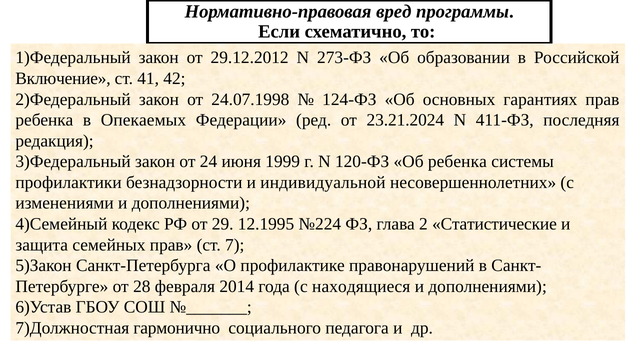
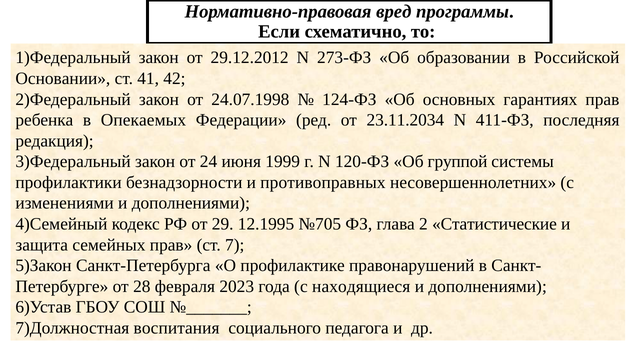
Включение: Включение -> Основании (63, 79)
23.21.2024: 23.21.2024 -> 23.11.2034 (405, 120)
Об ребенка: ребенка -> группой (458, 162)
индивидуальной: индивидуальной -> противоправных (323, 182)
№224: №224 -> №705 (320, 224)
2014: 2014 -> 2023 (237, 286)
гармонично: гармонично -> воспитания (177, 328)
